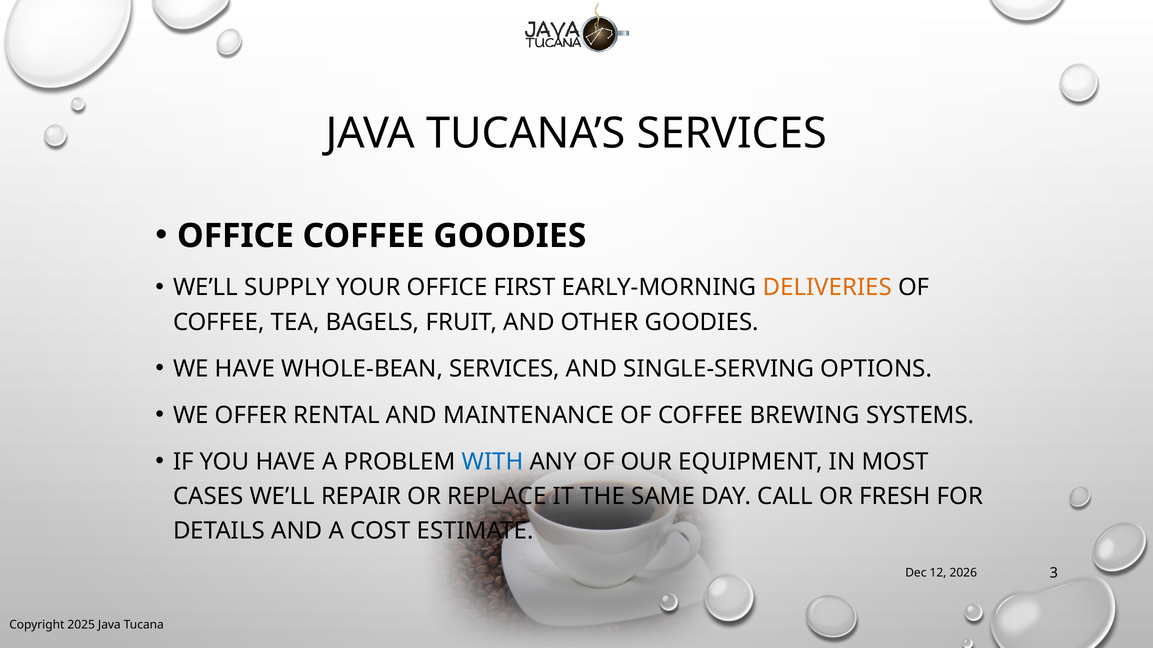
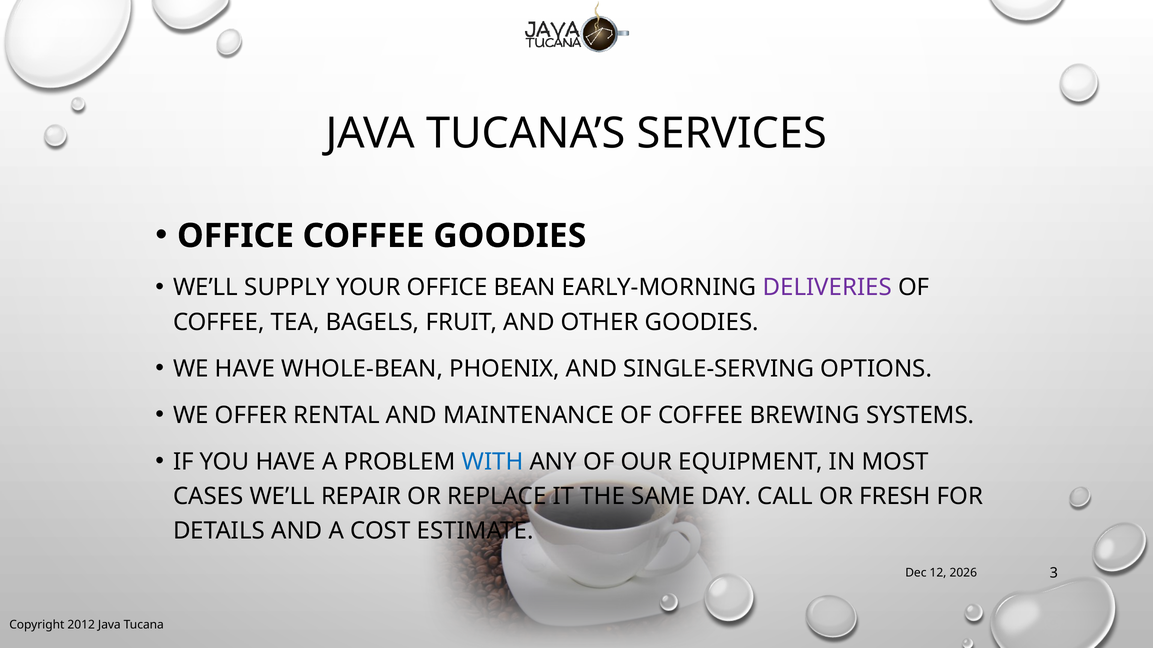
FIRST: FIRST -> BEAN (525, 288)
DELIVERIES colour: orange -> purple (827, 288)
WHOLE-BEAN SERVICES: SERVICES -> PHOENIX (505, 369)
2025: 2025 -> 2012 (81, 625)
